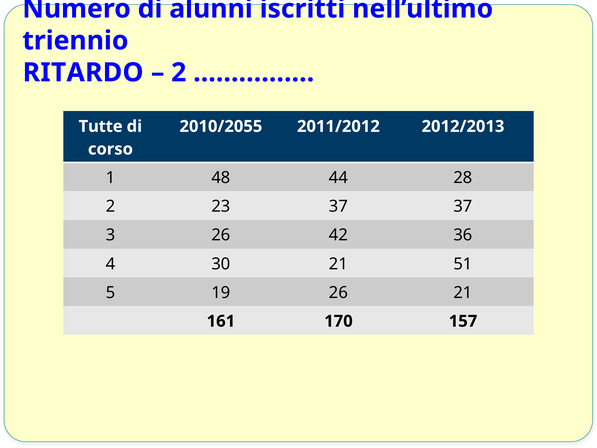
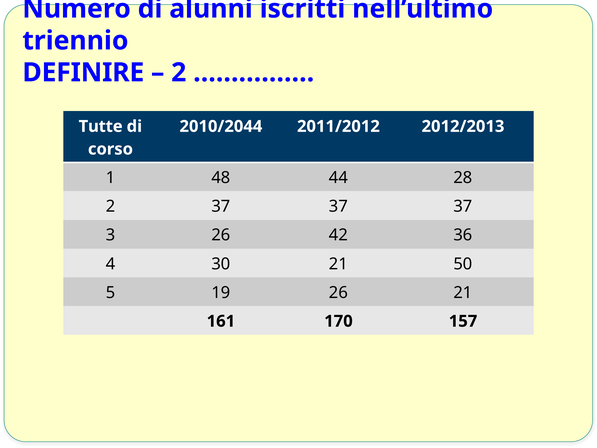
RITARDO: RITARDO -> DEFINIRE (83, 72)
2010/2055: 2010/2055 -> 2010/2044 (221, 126)
2 23: 23 -> 37 (221, 206)
51: 51 -> 50 (463, 264)
